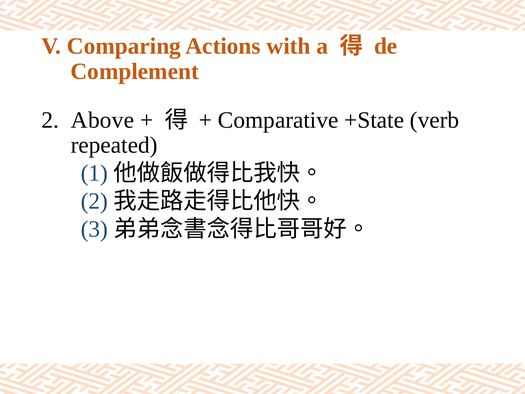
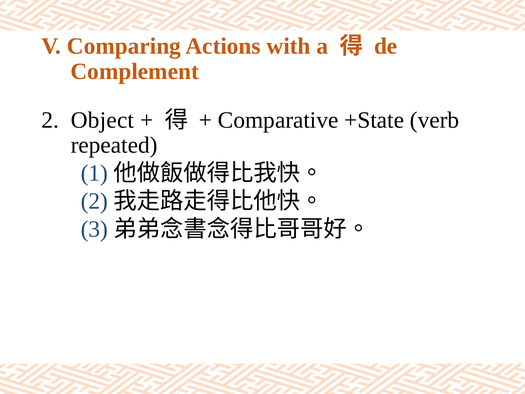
Above: Above -> Object (102, 120)
